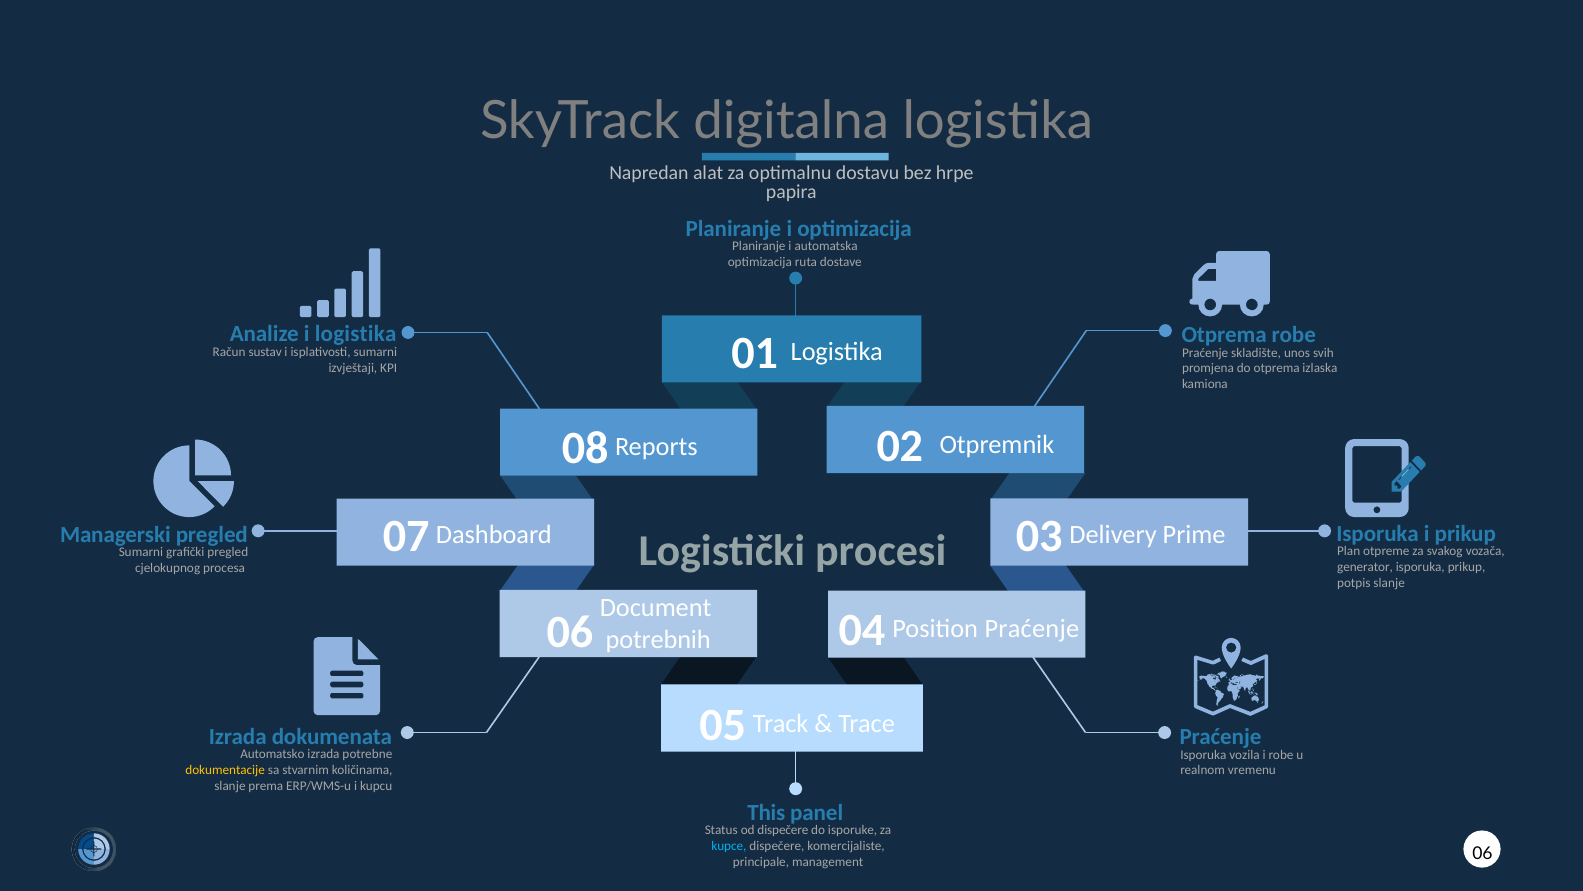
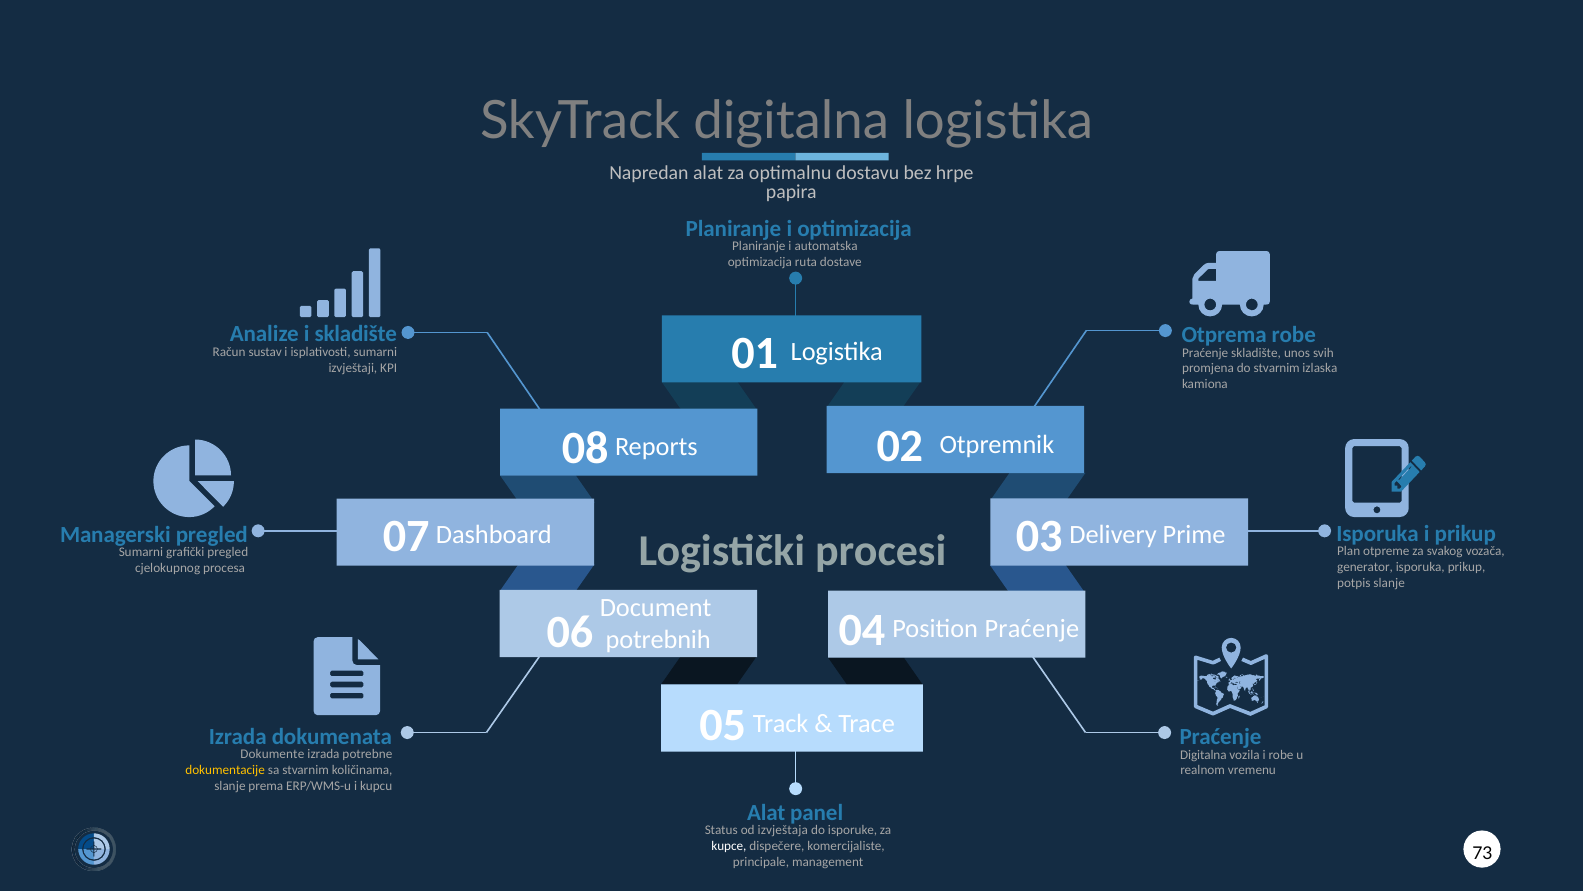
i logistika: logistika -> skladište (356, 334)
do otprema: otprema -> stvarnim (1277, 368)
Automatsko: Automatsko -> Dokumente (272, 754)
Isporuka: Isporuka -> Digitalna (1203, 754)
This: This -> Alat (766, 812)
od dispečere: dispečere -> izvještaja (783, 830)
kupce colour: light blue -> white (729, 845)
management 06: 06 -> 73 (1483, 853)
